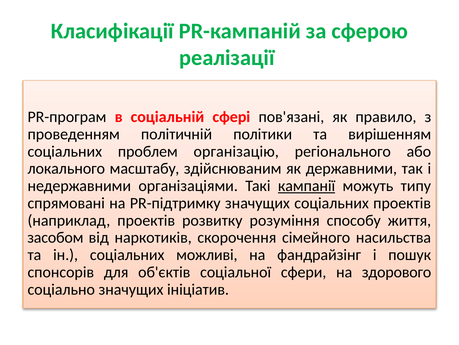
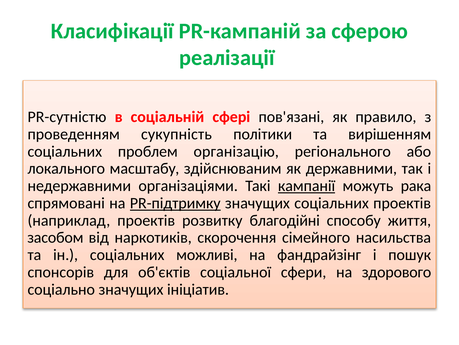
PR-програм: PR-програм -> PR-сутністю (67, 117)
політичній: політичній -> сукупність (176, 134)
типу: типу -> рака (416, 186)
PR-підтримку underline: none -> present (175, 203)
розуміння: розуміння -> благодійні (285, 220)
